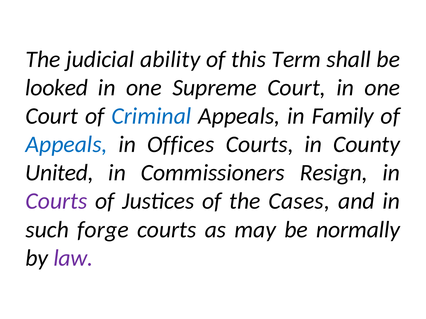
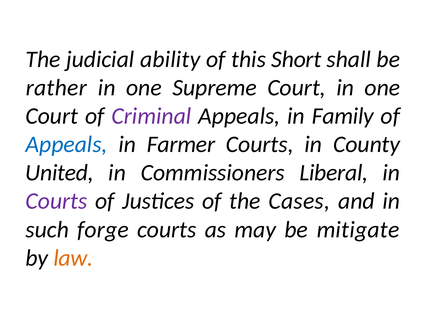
Term: Term -> Short (296, 60)
looked: looked -> rather (56, 88)
Criminal colour: blue -> purple (151, 116)
Offices: Offices -> Farmer (181, 145)
Resign: Resign -> Liberal (334, 173)
normally: normally -> mitigate (358, 230)
law colour: purple -> orange (73, 258)
